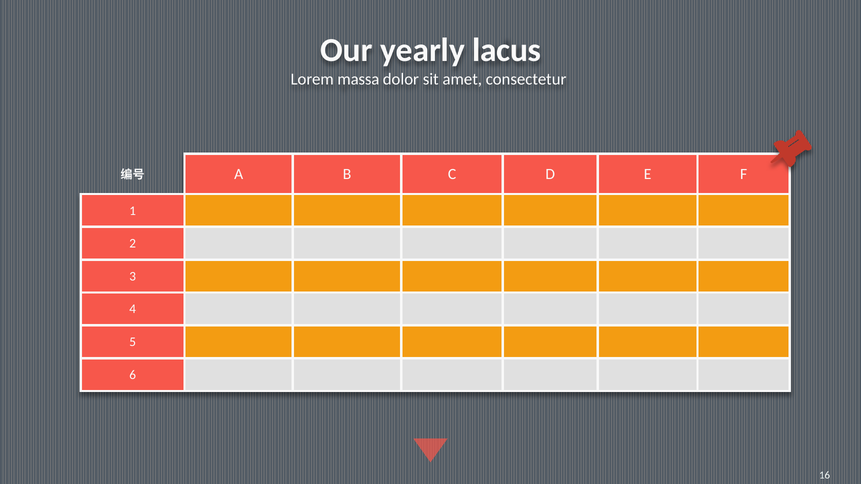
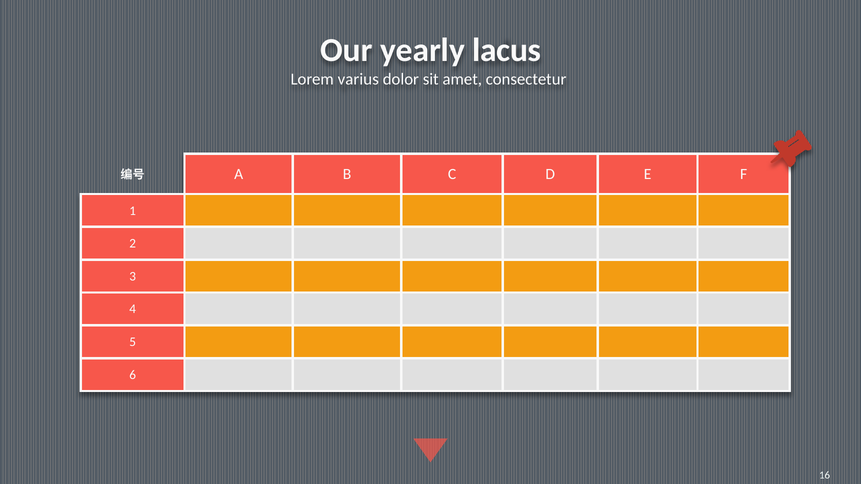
massa: massa -> varius (358, 79)
